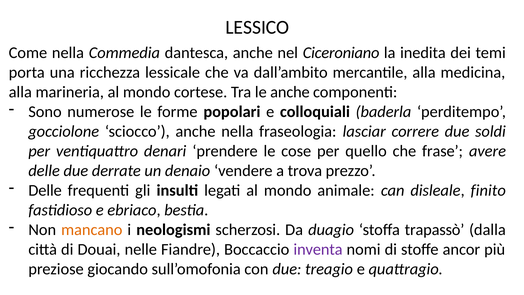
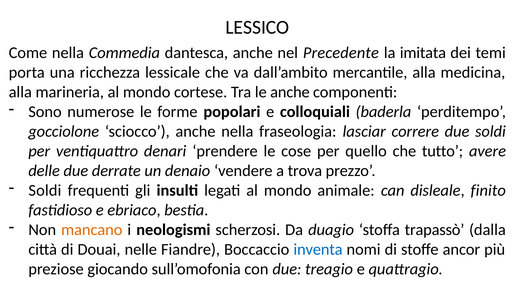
Ciceroniano: Ciceroniano -> Precedente (341, 53)
inedita: inedita -> imitata (423, 53)
frase: frase -> tutto (443, 151)
Delle: Delle -> Soldi (45, 190)
inventa colour: purple -> blue (318, 249)
